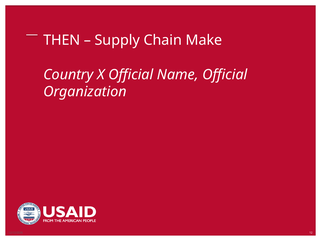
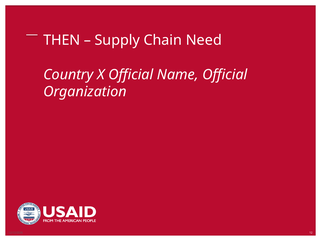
Make: Make -> Need (204, 40)
